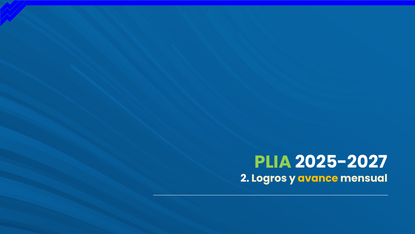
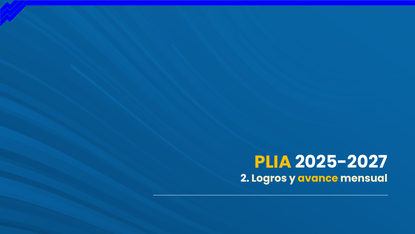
PLIA colour: light green -> yellow (273, 162)
